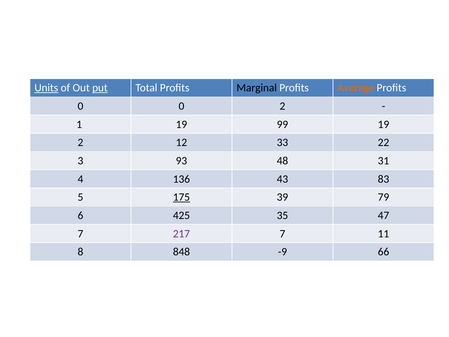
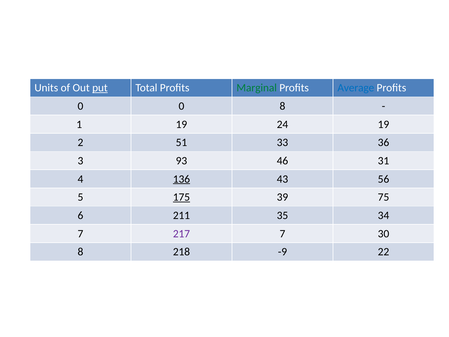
Units underline: present -> none (46, 88)
Marginal colour: black -> green (257, 88)
Average colour: orange -> blue (356, 88)
0 2: 2 -> 8 (282, 106)
99: 99 -> 24 (282, 124)
12: 12 -> 51 (181, 142)
22: 22 -> 36 (384, 142)
48: 48 -> 46 (282, 161)
136 underline: none -> present (181, 179)
83: 83 -> 56 (384, 179)
79: 79 -> 75 (384, 197)
425: 425 -> 211 (181, 215)
47: 47 -> 34 (384, 215)
11: 11 -> 30 (384, 233)
848: 848 -> 218 (181, 252)
66: 66 -> 22 (384, 252)
